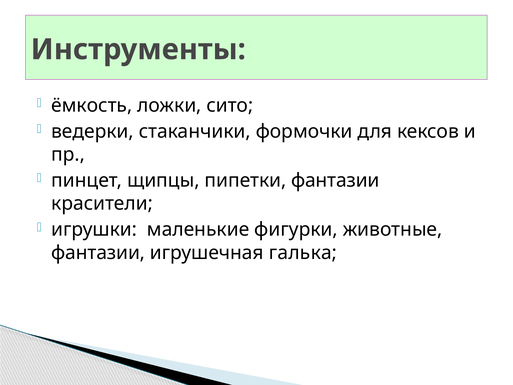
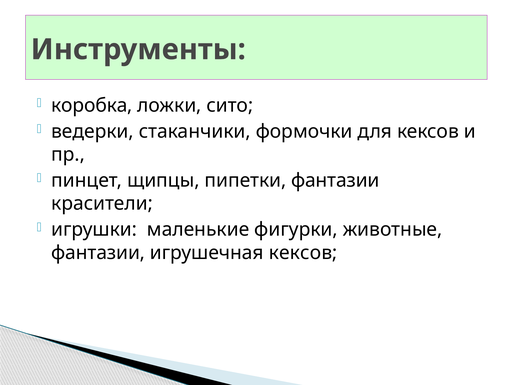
ёмкость: ёмкость -> коробка (92, 105)
игрушечная галька: галька -> кексов (303, 253)
